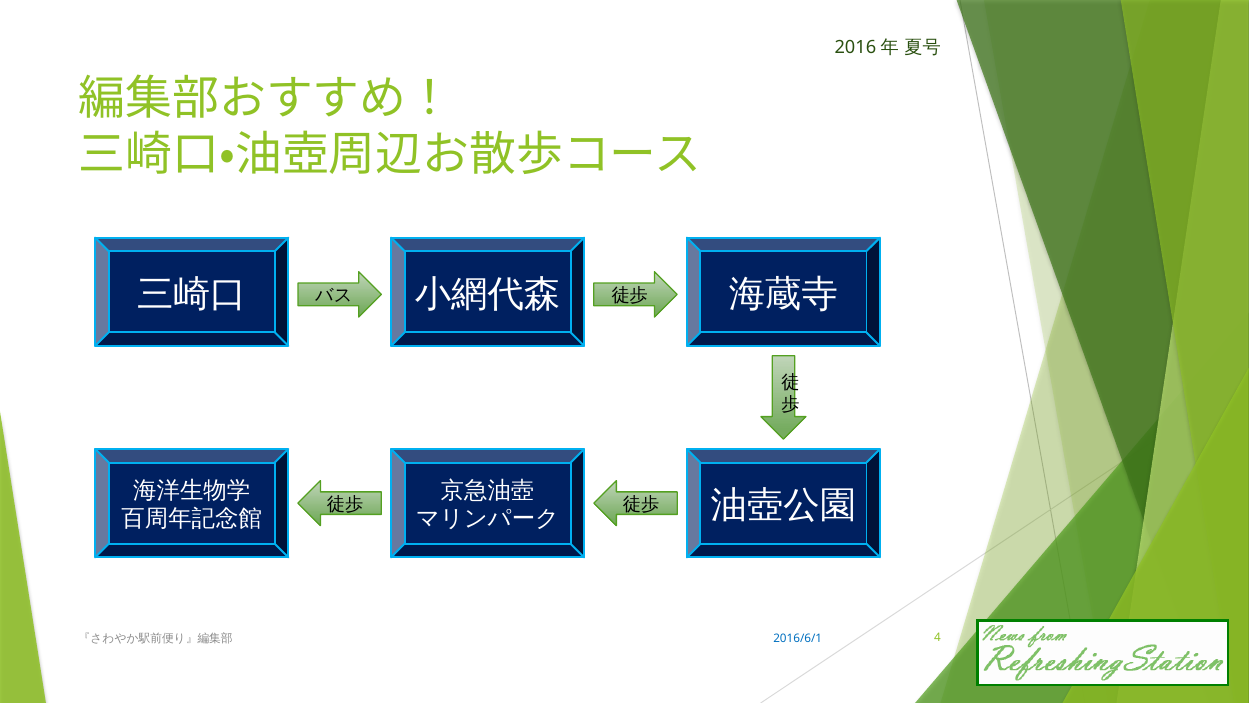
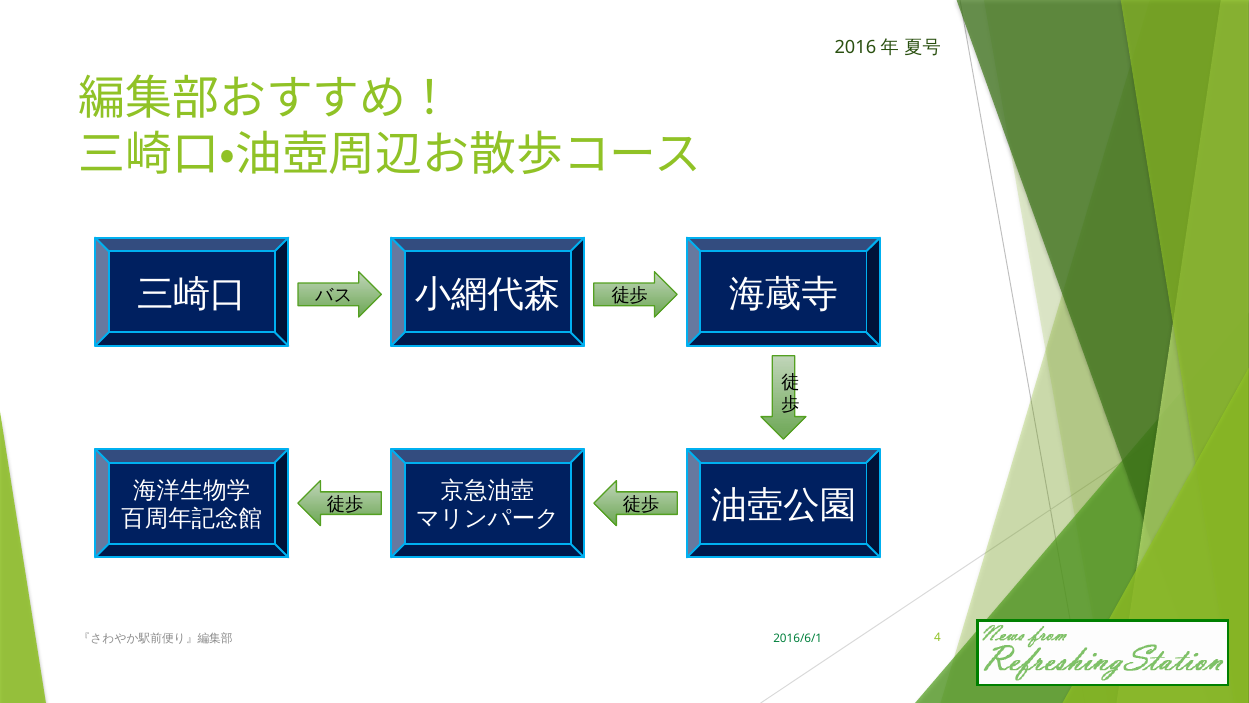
2016/6/1 colour: blue -> green (798, 638)
